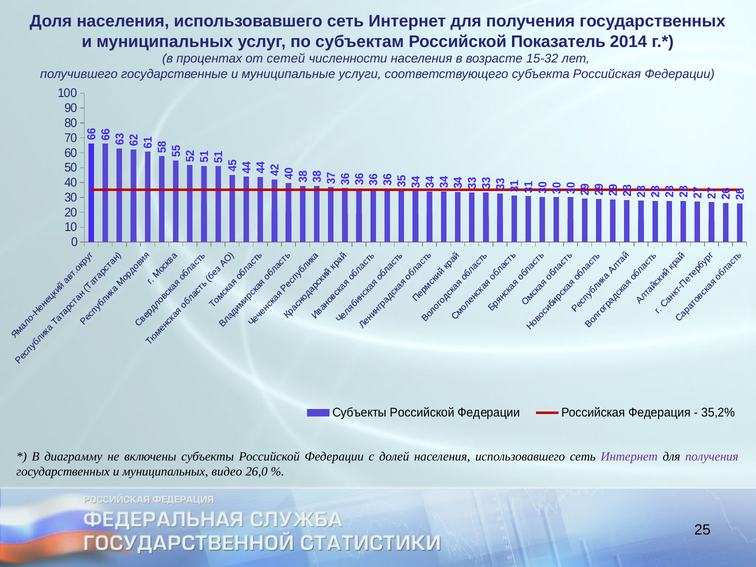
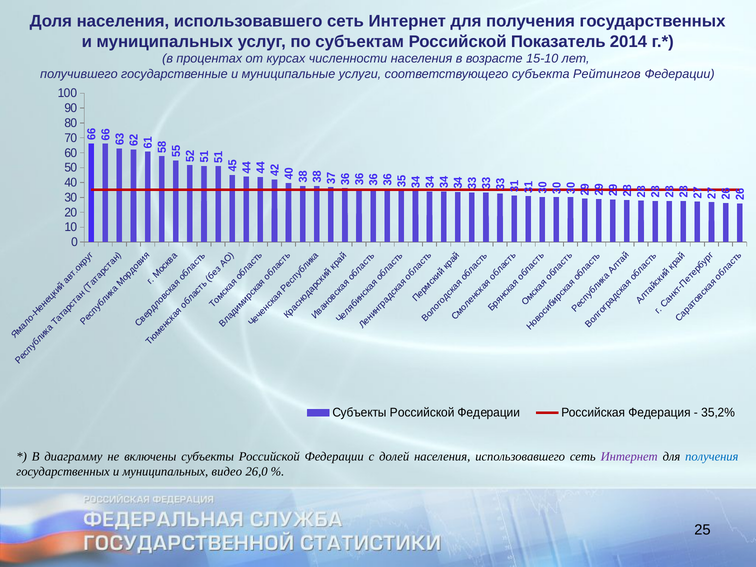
сетей: сетей -> курсах (286, 59)
15-32: 15-32 -> 15-10 (542, 59)
субъекта Российская: Российская -> Рейтингов (607, 74)
получения colour: purple -> blue (712, 456)
